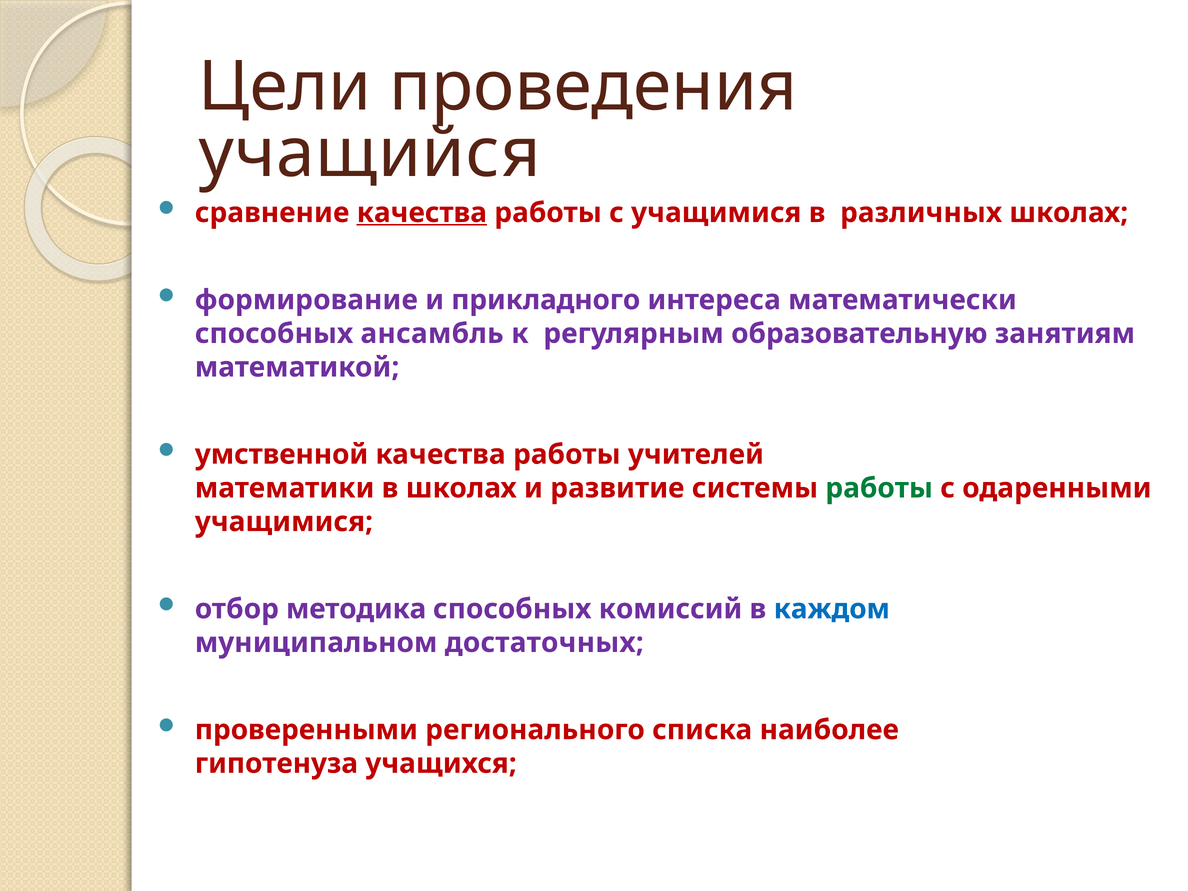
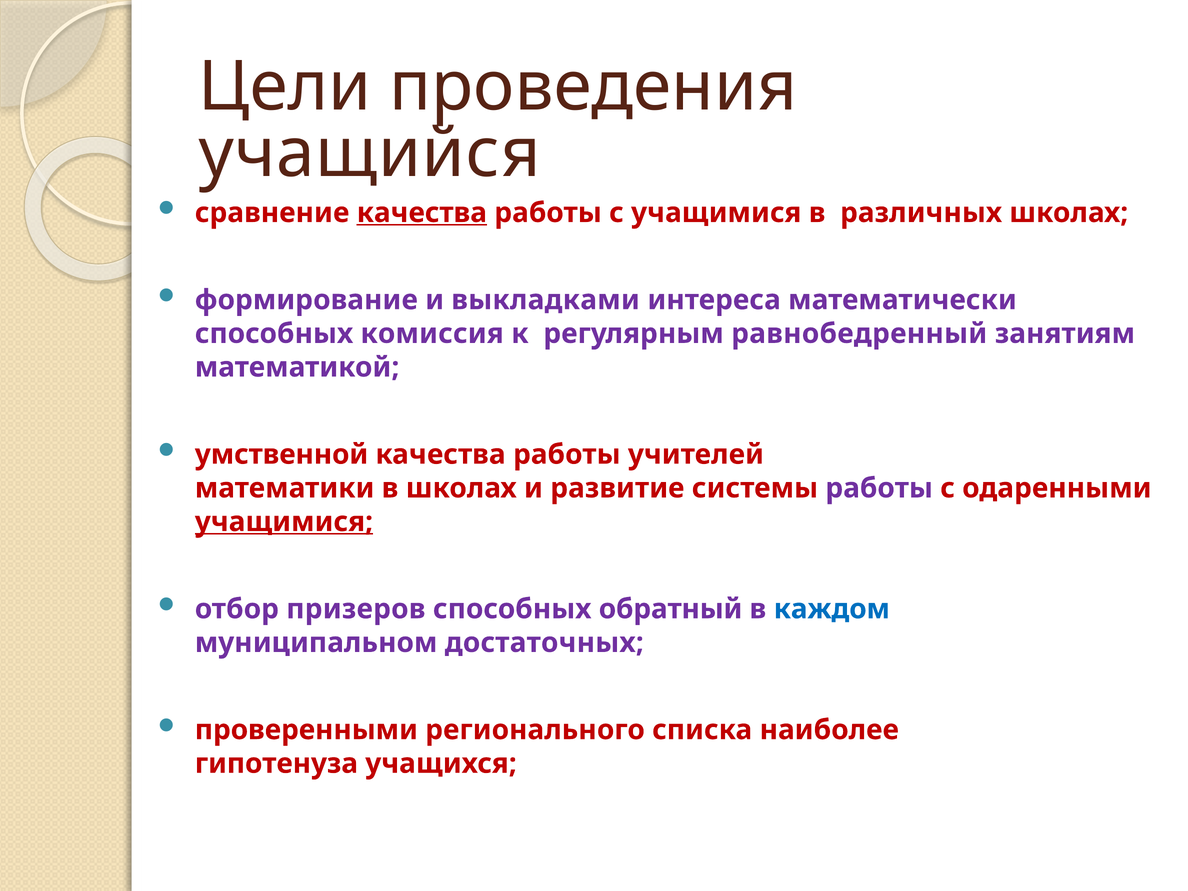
прикладного: прикладного -> выкладками (546, 300)
ансамбль: ансамбль -> комиссия (432, 334)
образовательную: образовательную -> равнобедренный (859, 334)
работы colour: green -> purple (879, 488)
учащимися underline: none -> present (284, 522)
методика: методика -> призеров (356, 609)
комиссий: комиссий -> обратный (671, 609)
